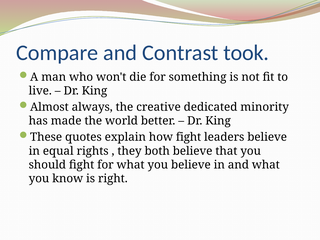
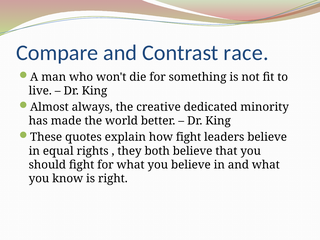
took: took -> race (246, 53)
